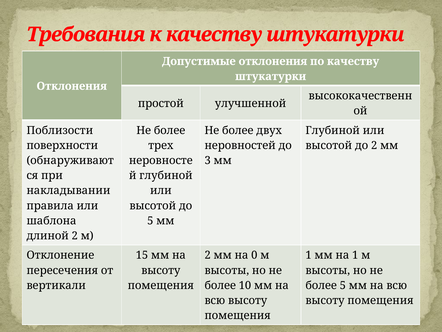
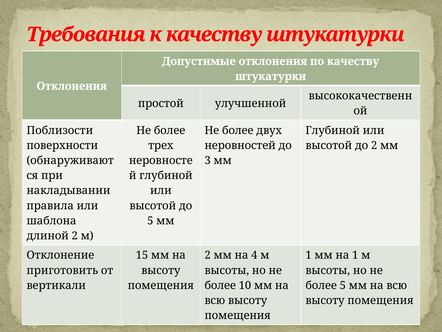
0: 0 -> 4 (254, 255)
пересечения: пересечения -> приготовить (62, 270)
